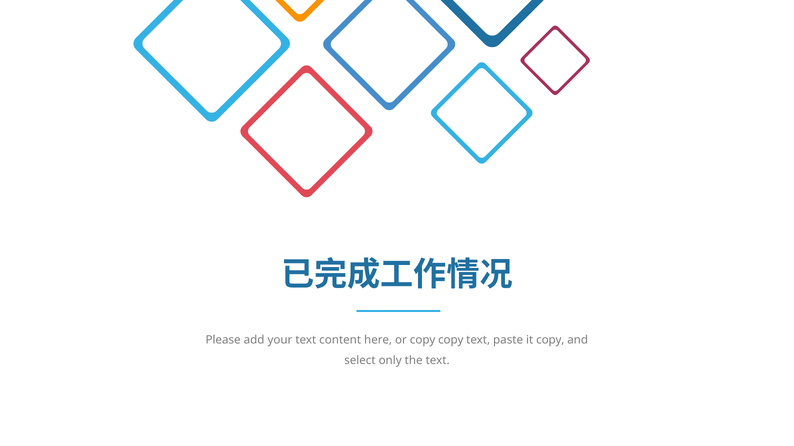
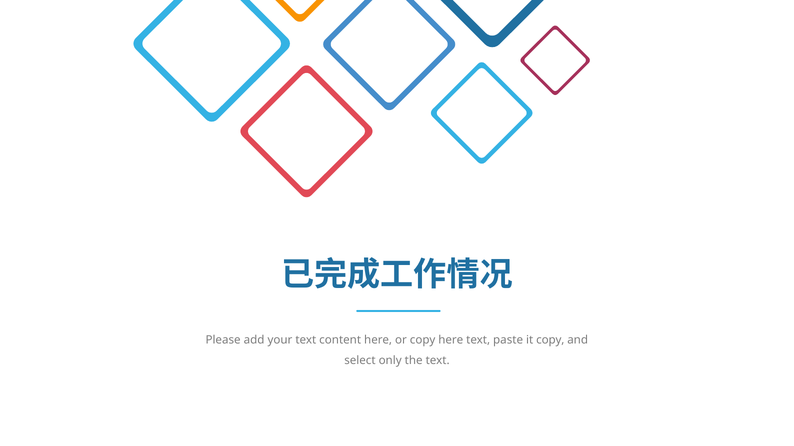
copy copy: copy -> here (451, 340)
